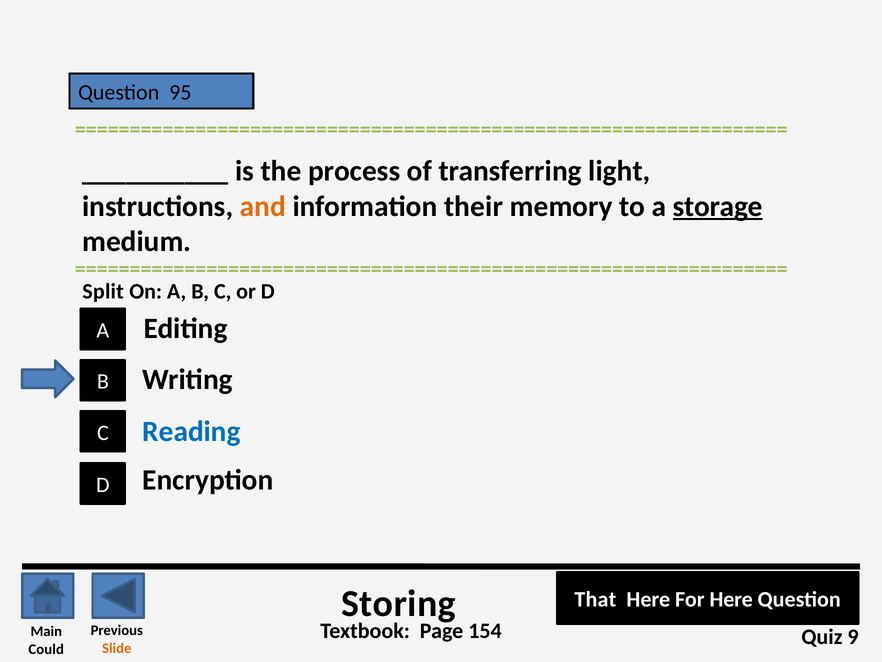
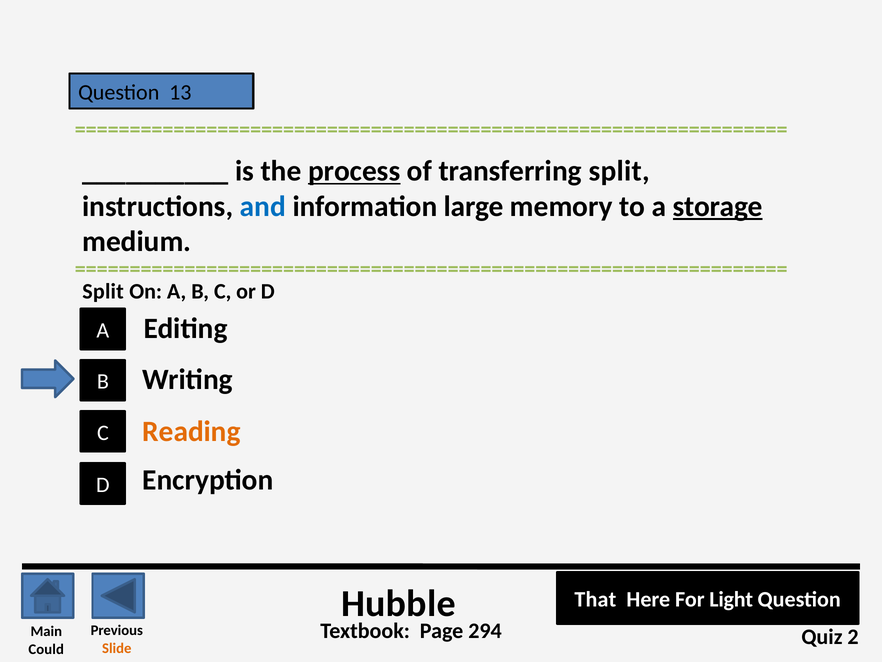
95: 95 -> 13 (180, 93)
process underline: none -> present (354, 171)
transferring light: light -> split (619, 171)
and colour: orange -> blue (263, 206)
their: their -> large (474, 206)
Reading colour: blue -> orange (191, 431)
Storing: Storing -> Hubble (398, 603)
For Here: Here -> Light (731, 599)
154: 154 -> 294 (485, 630)
9: 9 -> 2 (853, 636)
